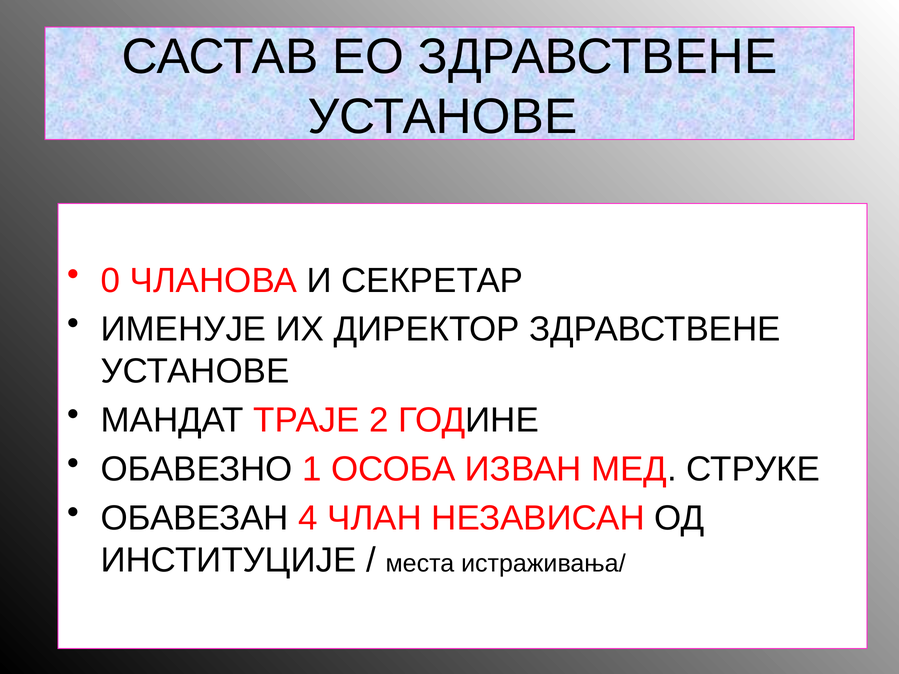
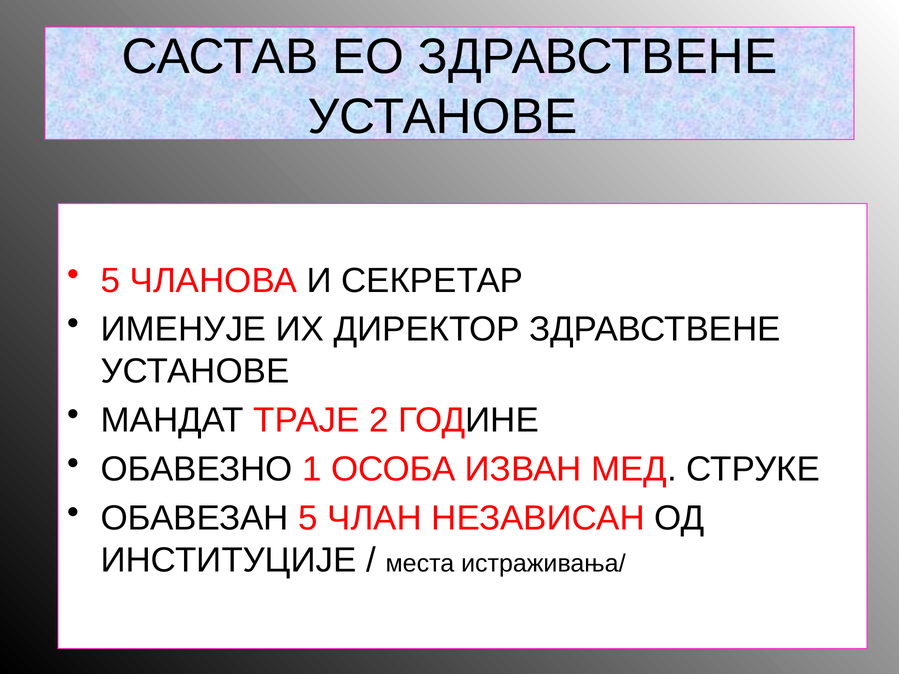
0: 0 -> 5 (110, 281)
ОБАВЕЗАН 4: 4 -> 5 (308, 519)
